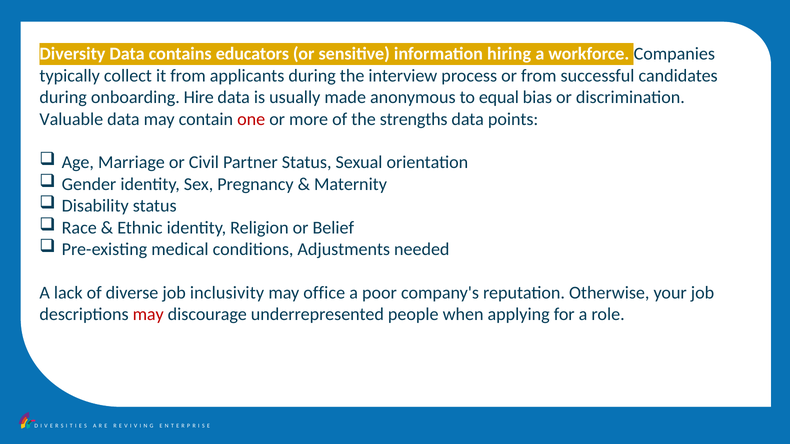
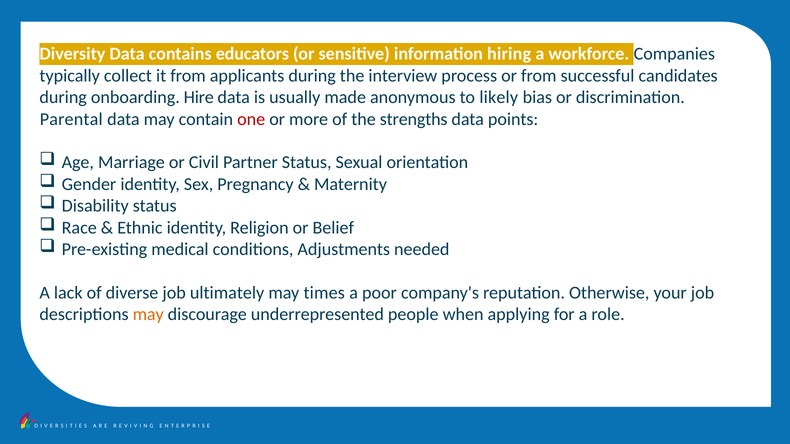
equal: equal -> likely (499, 97)
Valuable: Valuable -> Parental (71, 119)
inclusivity: inclusivity -> ultimately (227, 293)
office: office -> times (324, 293)
may colour: red -> orange (148, 315)
